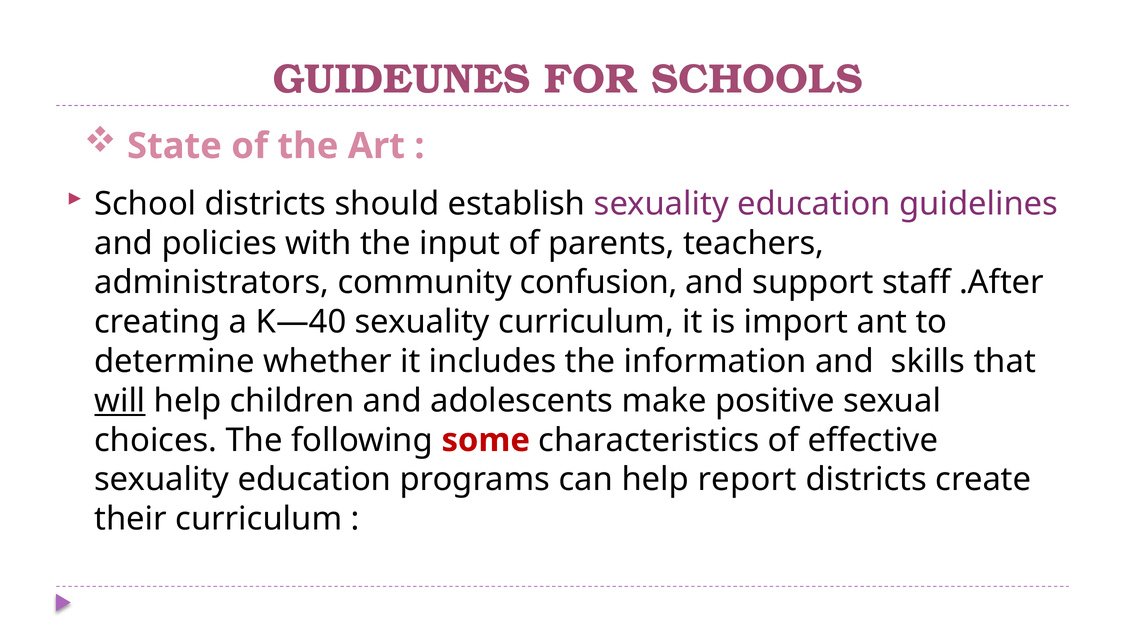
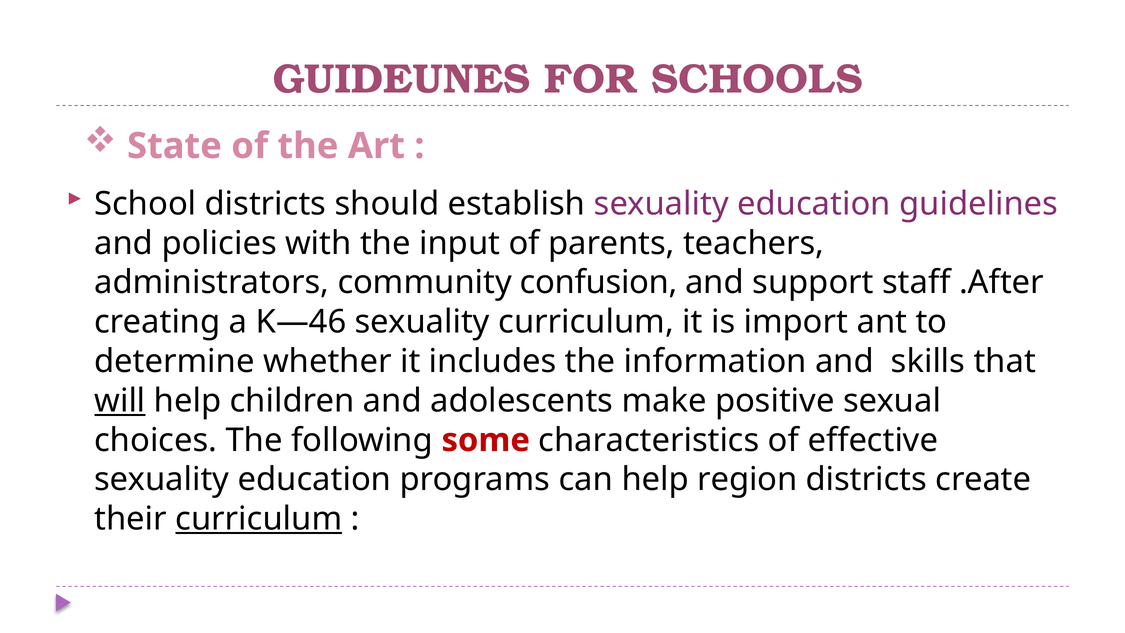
K—40: K—40 -> K—46 (301, 322)
report: report -> region (747, 480)
curriculum underline: none -> present (259, 519)
